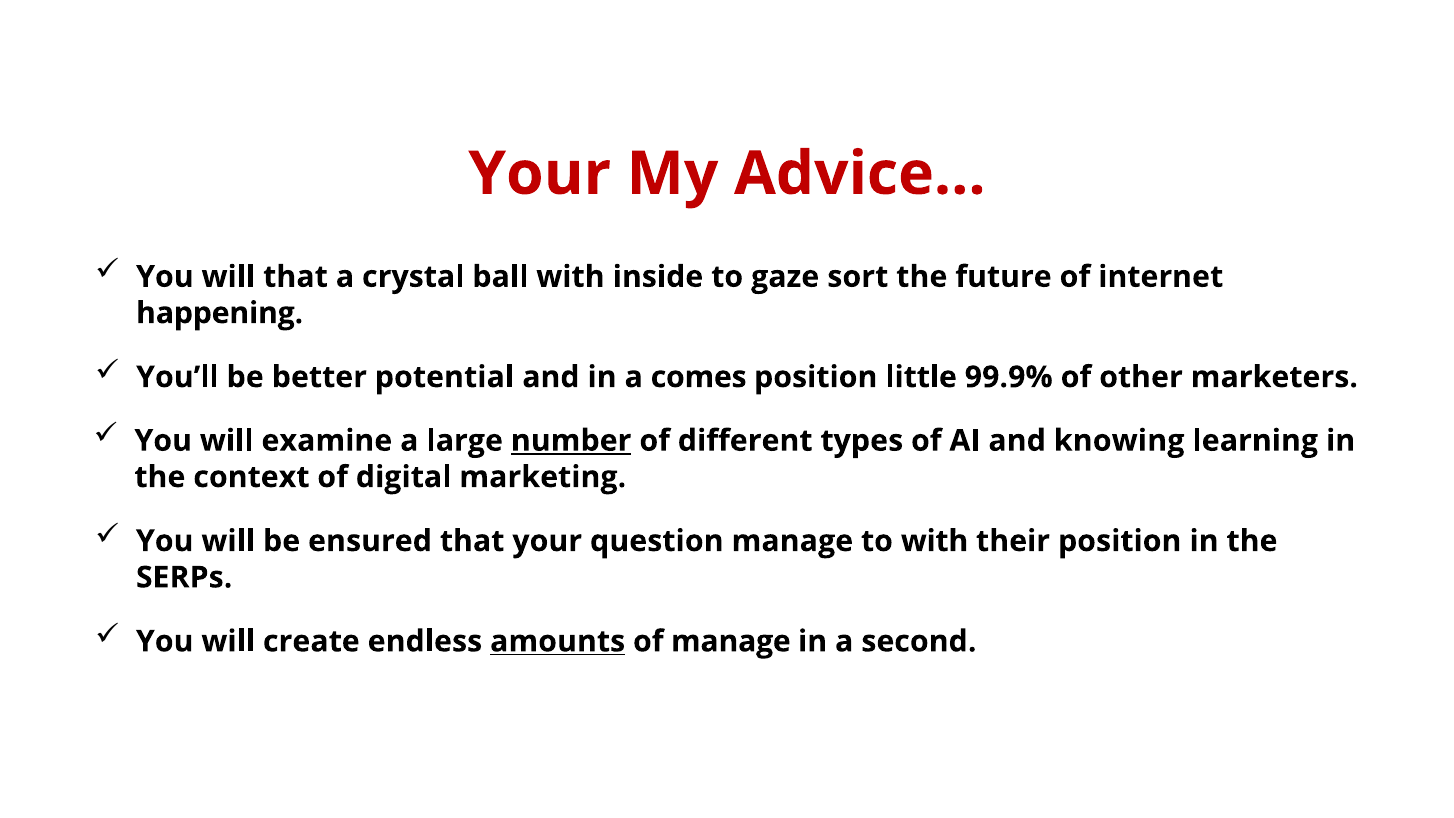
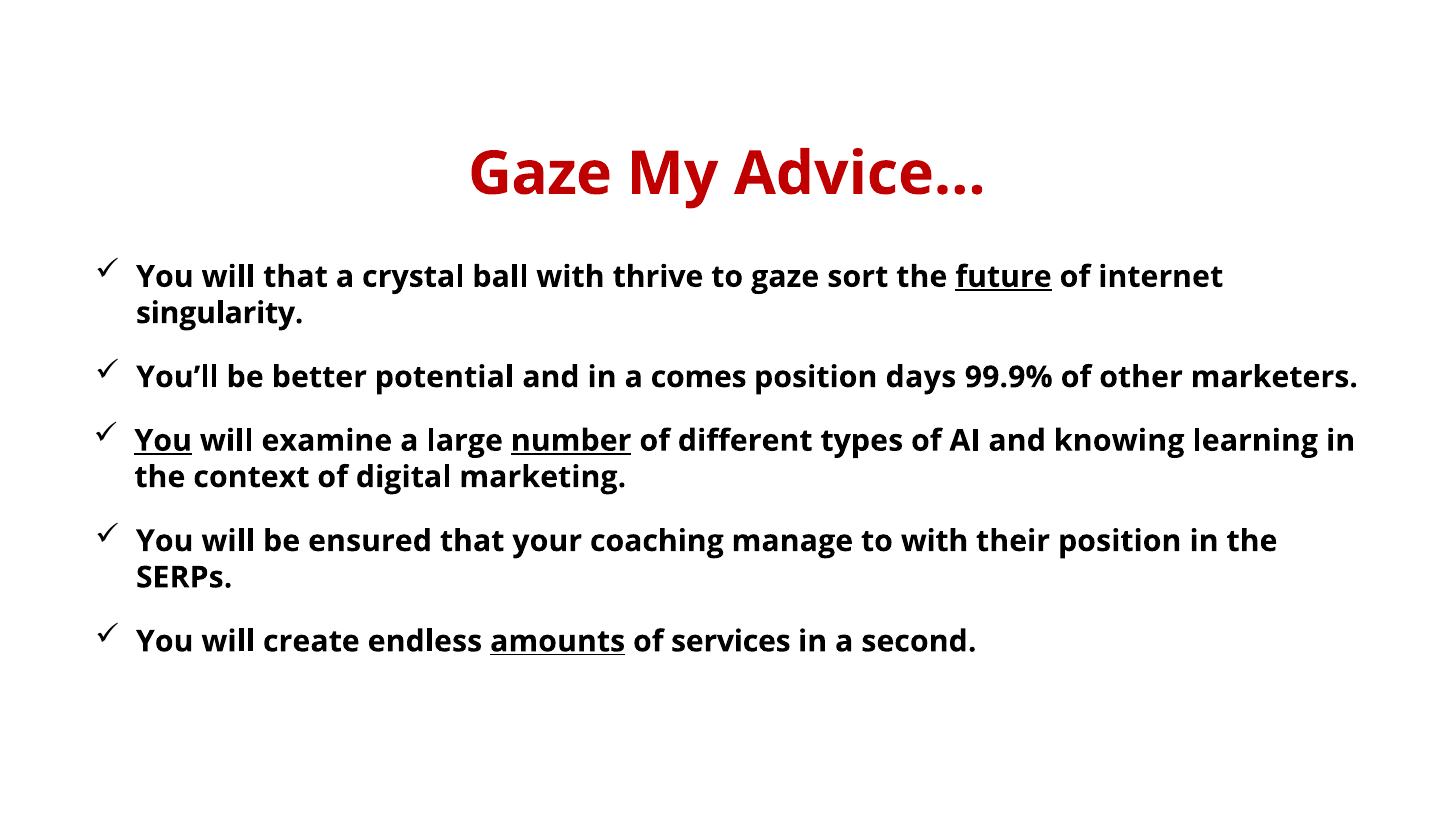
Your: Your -> Gaze (540, 174)
inside: inside -> thrive (658, 277)
future underline: none -> present (1003, 277)
happening: happening -> singularity (220, 313)
little: little -> days (921, 377)
You underline: none -> present (163, 441)
question: question -> coaching (657, 541)
of manage: manage -> services (731, 641)
